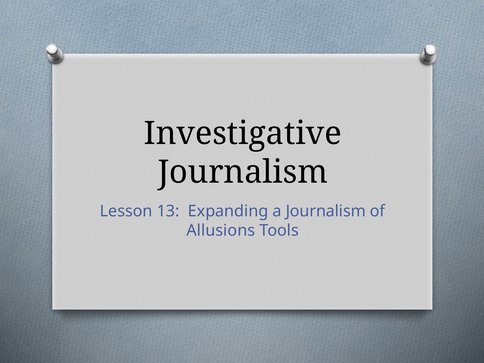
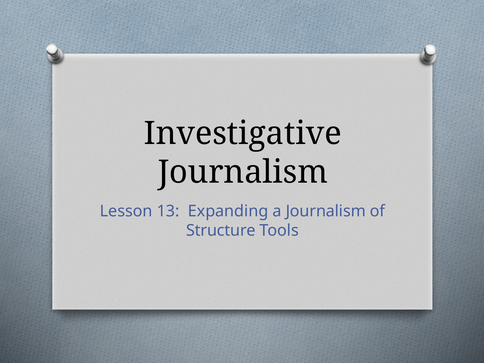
Allusions: Allusions -> Structure (221, 230)
